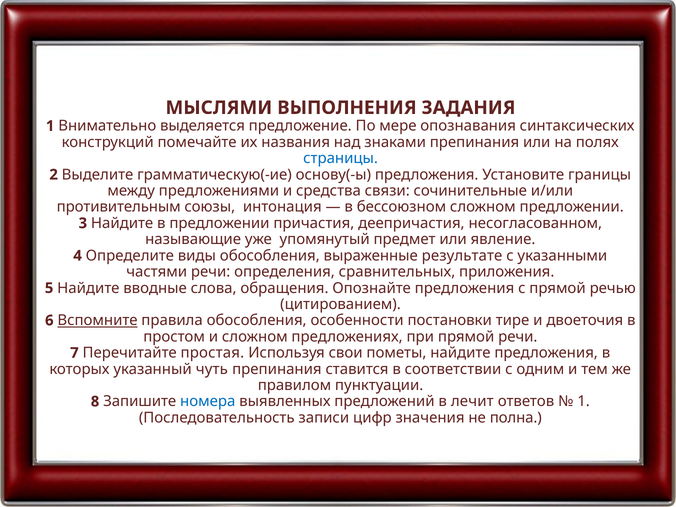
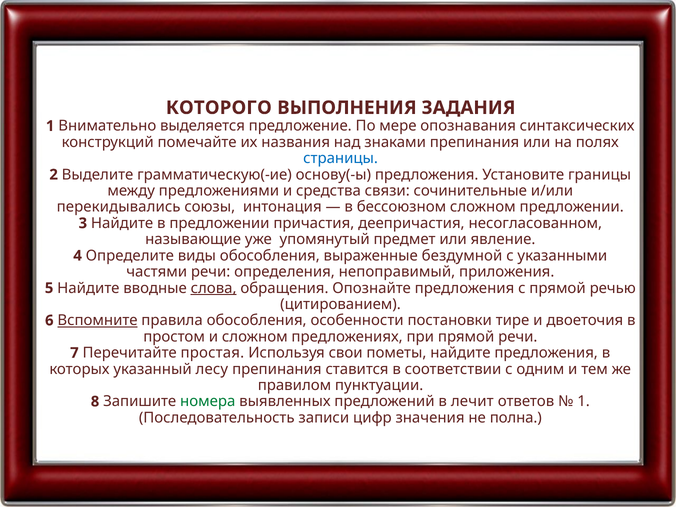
МЫСЛЯМИ: МЫСЛЯМИ -> КОТОРОГО (219, 108)
противительным: противительным -> перекидывались (119, 207)
результате: результате -> бездумной (462, 256)
сравнительных: сравнительных -> непоправимый (397, 272)
слова underline: none -> present (214, 288)
чуть: чуть -> лесу (212, 369)
номера colour: blue -> green (208, 402)
